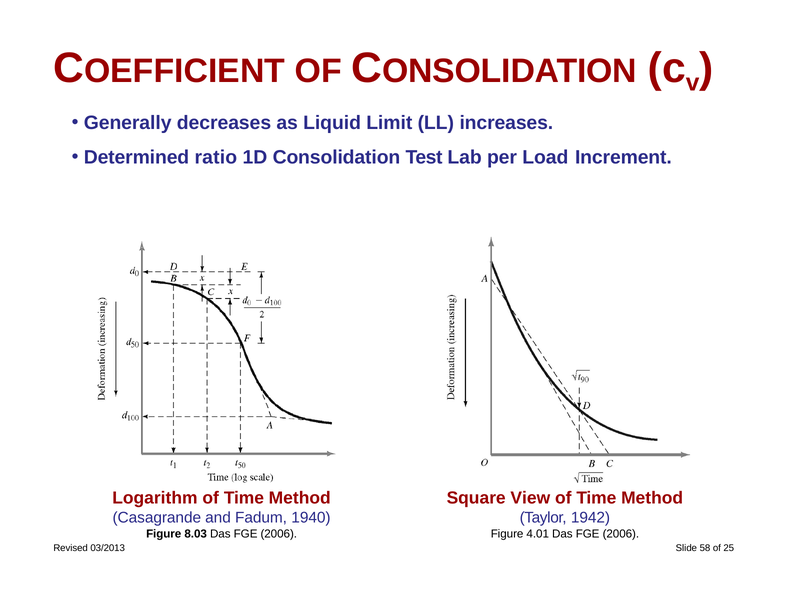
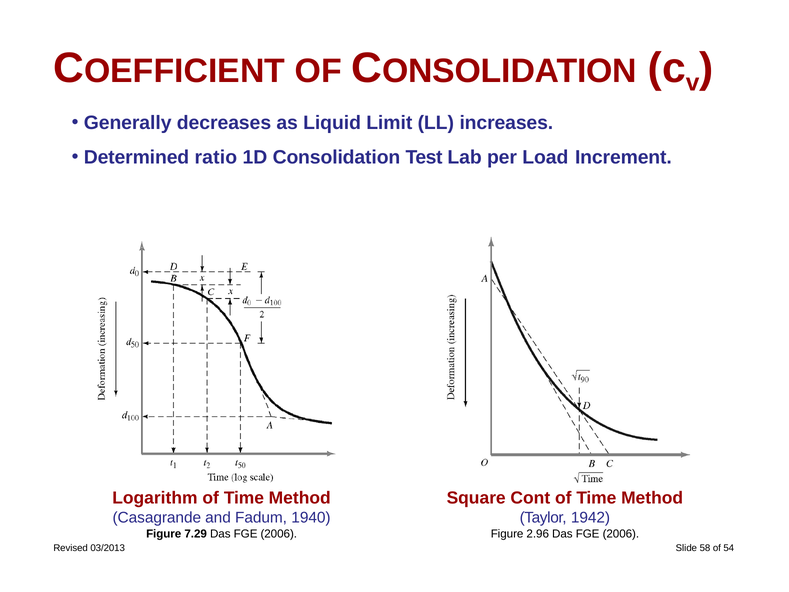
View: View -> Cont (530, 498)
8.03: 8.03 -> 7.29 (196, 534)
4.01: 4.01 -> 2.96 (538, 534)
25: 25 -> 54 (729, 548)
